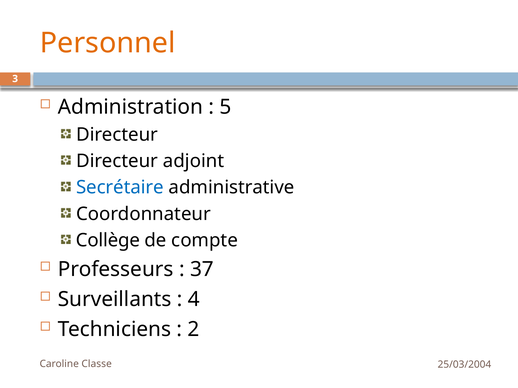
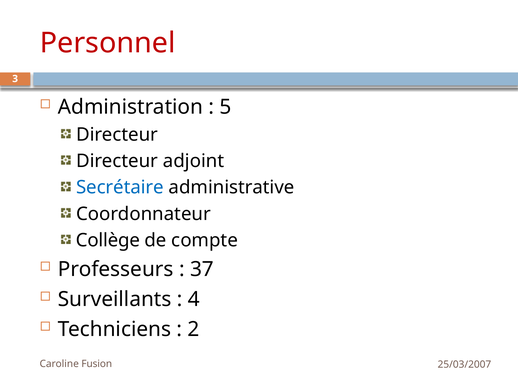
Personnel colour: orange -> red (108, 43)
Classe: Classe -> Fusion (97, 364)
25/03/2004: 25/03/2004 -> 25/03/2007 (464, 365)
